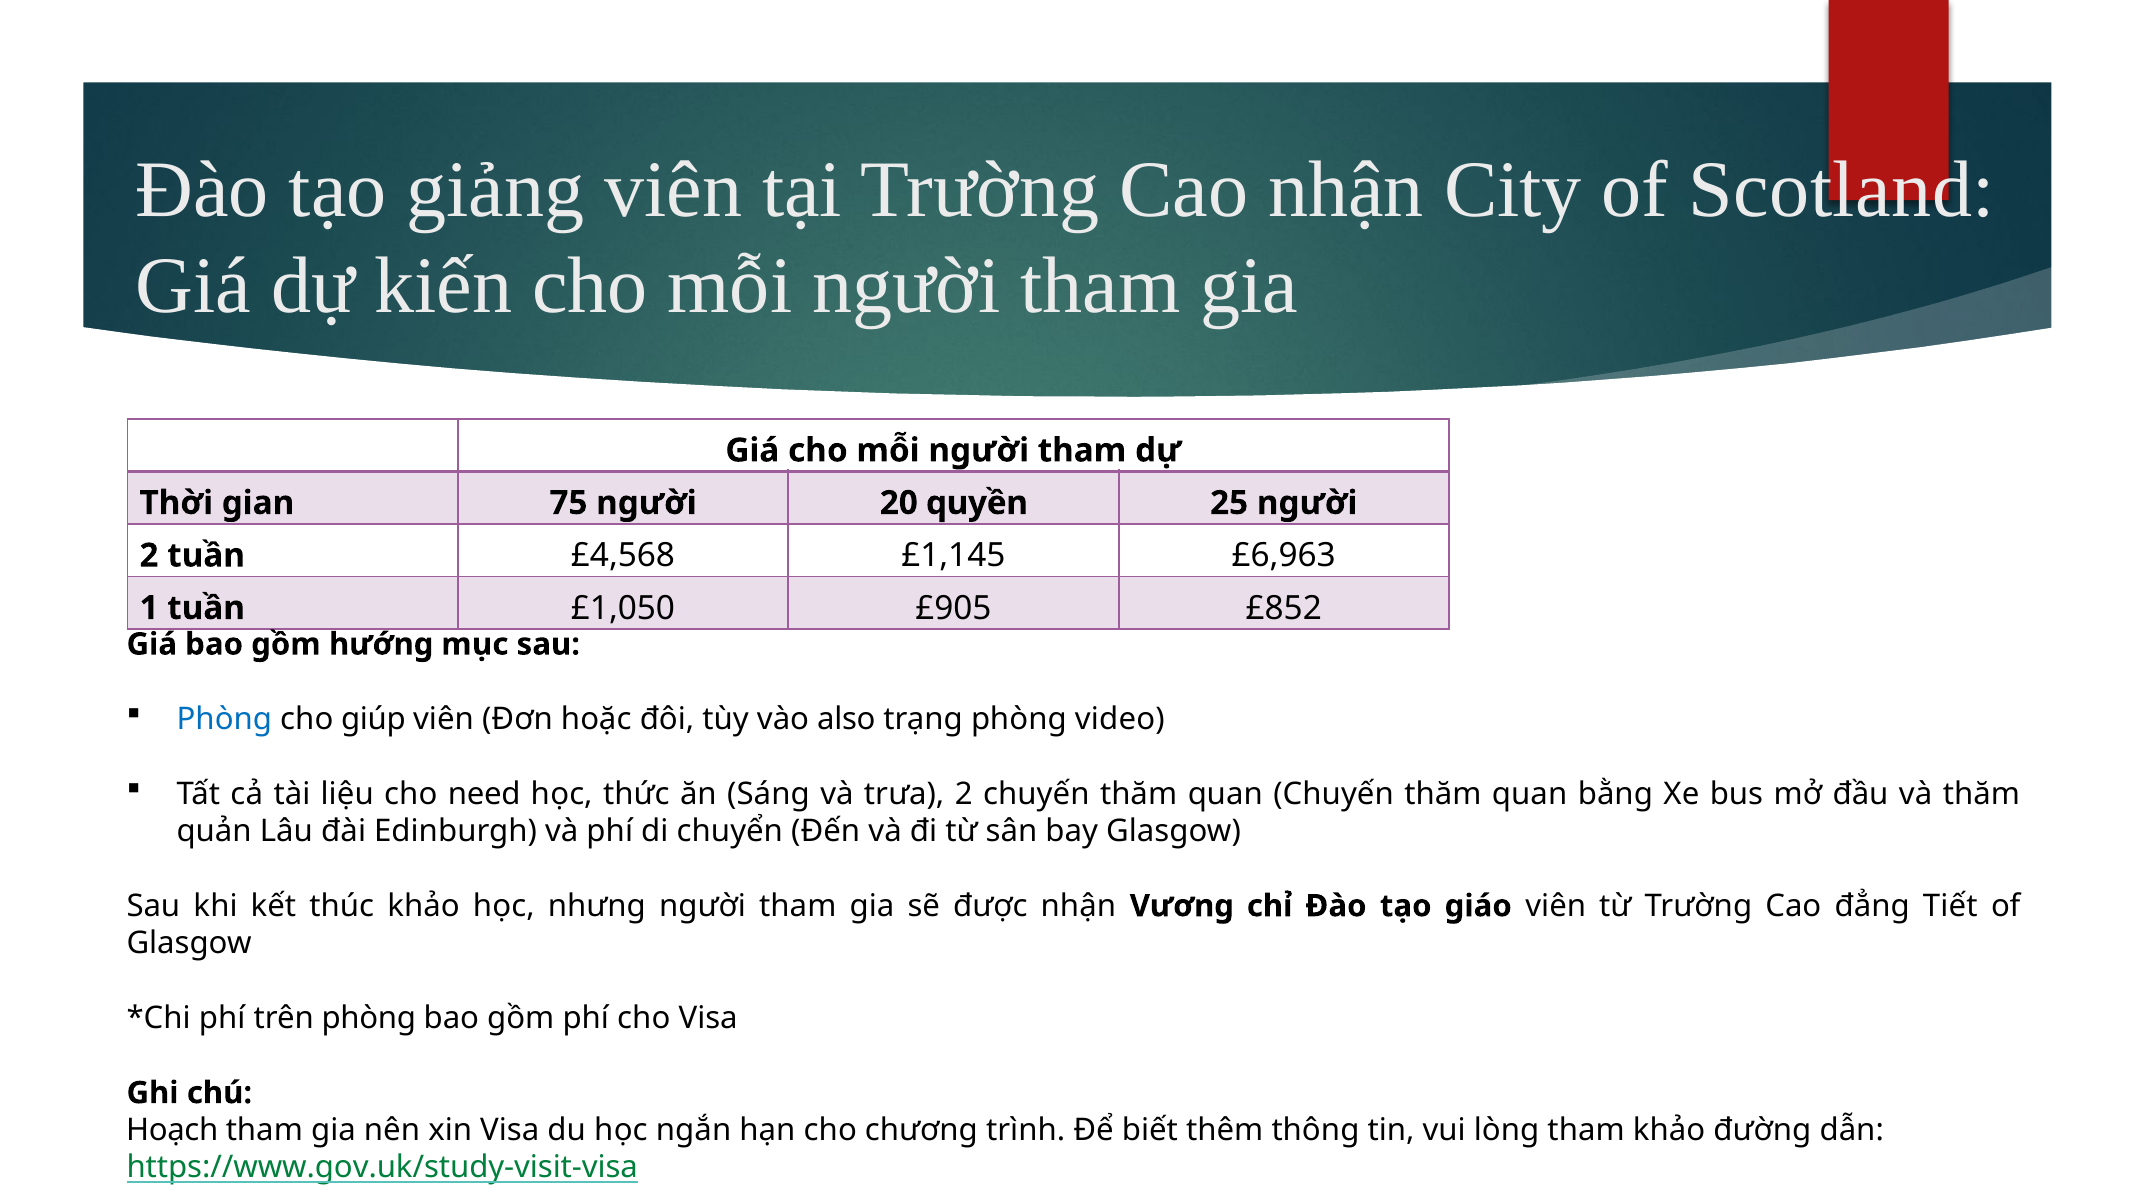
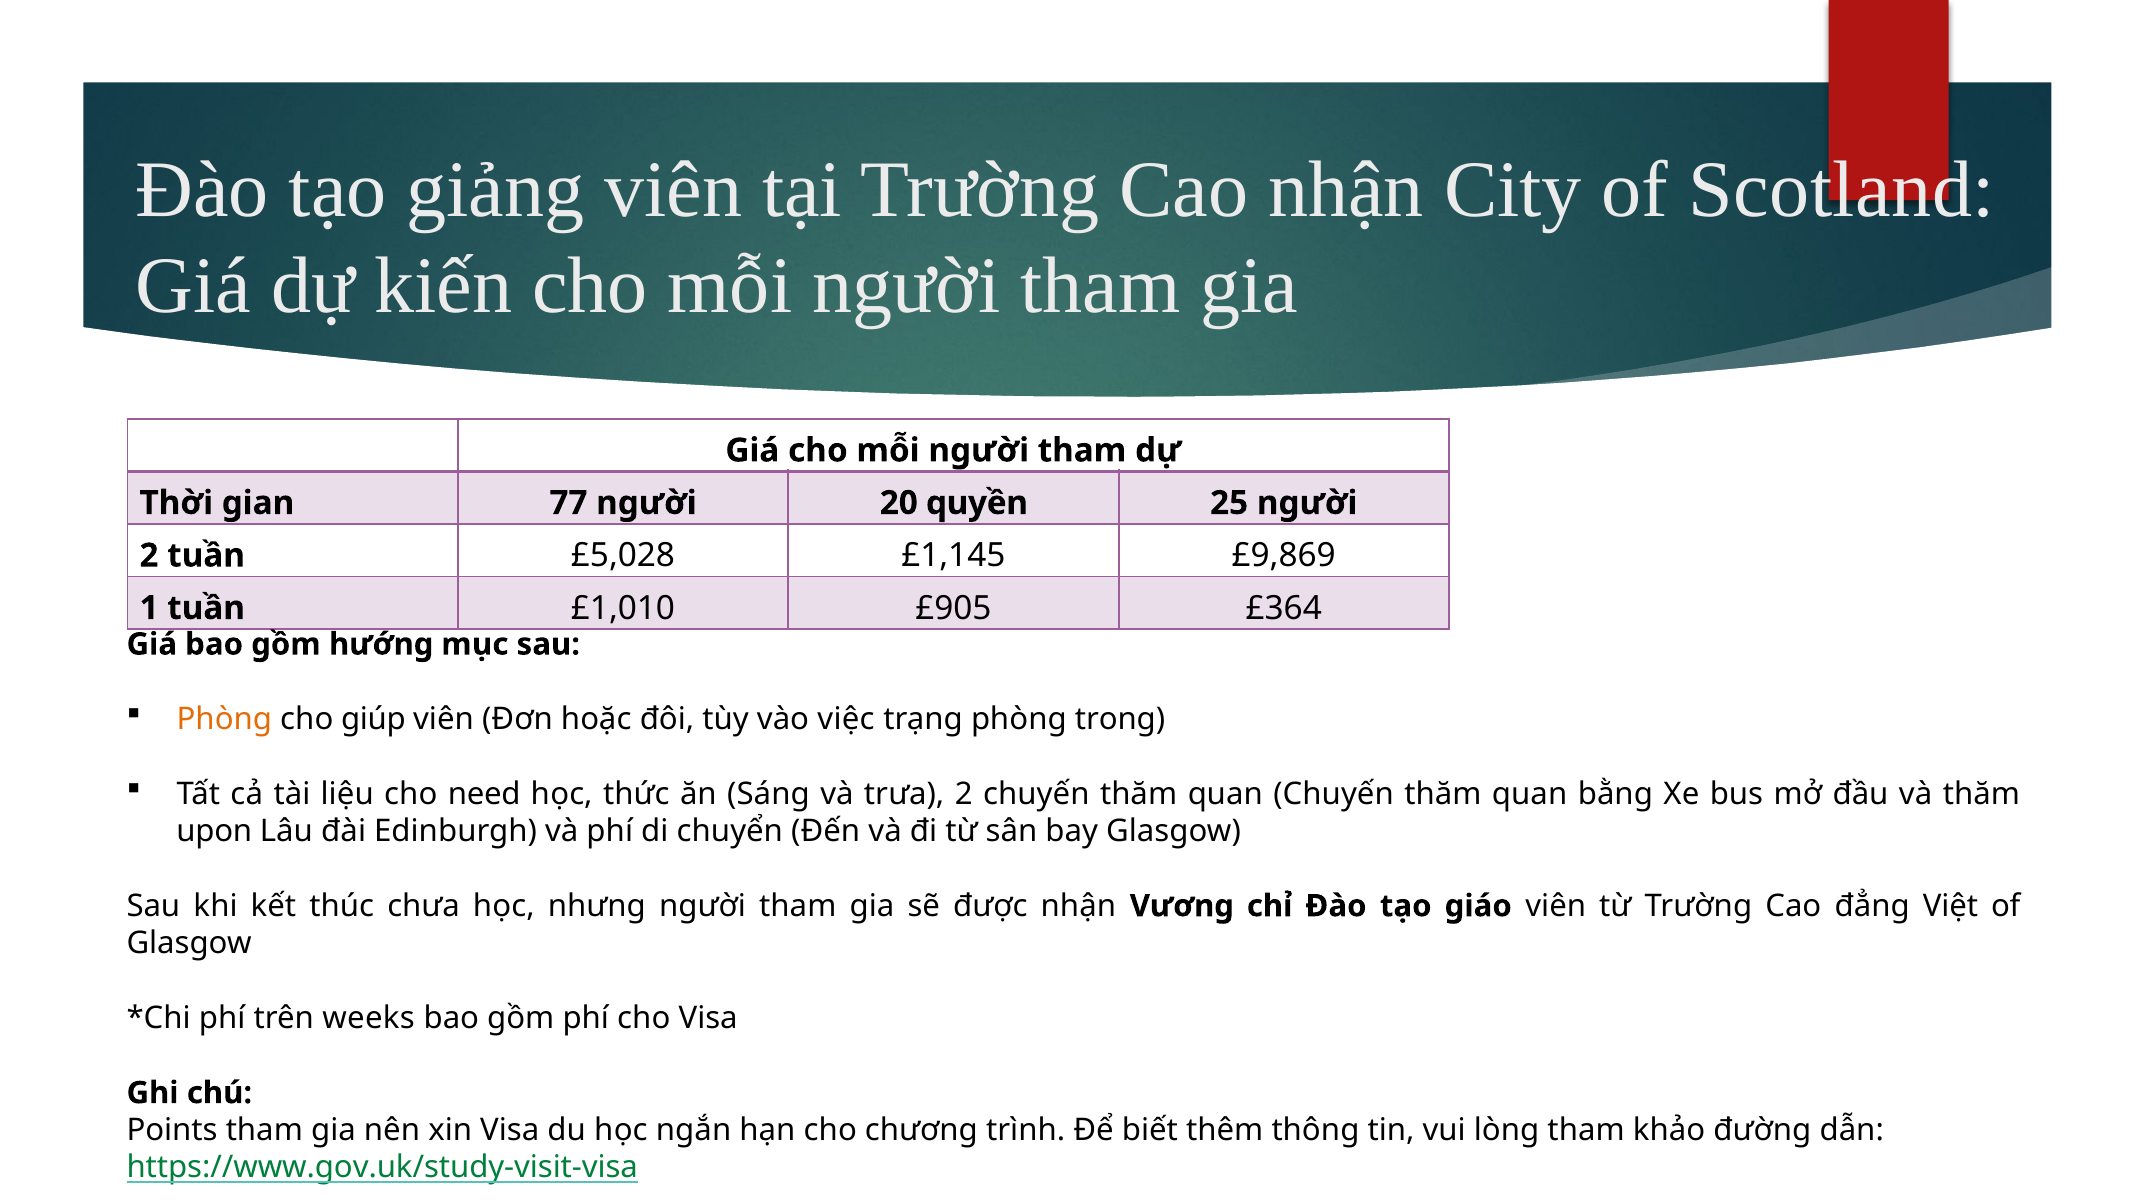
75: 75 -> 77 (568, 503)
£4,568: £4,568 -> £5,028 (623, 556)
£6,963: £6,963 -> £9,869 (1284, 556)
£1,050: £1,050 -> £1,010 (623, 608)
£852: £852 -> £364 (1284, 608)
Phòng colour: blue -> orange (224, 719)
also: also -> việc (846, 719)
video: video -> trong (1120, 719)
quản: quản -> upon (214, 832)
thúc khảo: khảo -> chưa (424, 906)
Tiết: Tiết -> Việt (1950, 906)
trên phòng: phòng -> weeks (369, 1019)
Hoạch: Hoạch -> Points (172, 1131)
